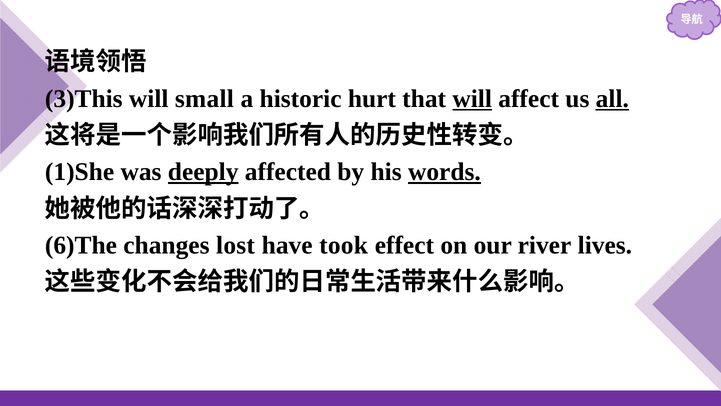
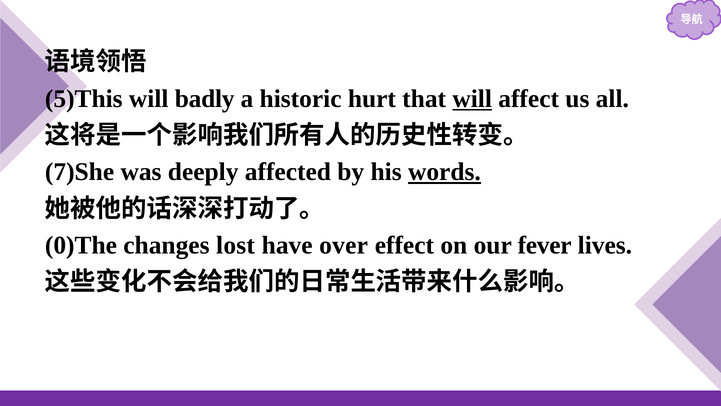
3)This: 3)This -> 5)This (84, 99)
small: small -> badly (205, 99)
all underline: present -> none (612, 99)
1)She: 1)She -> 7)She (80, 172)
deeply underline: present -> none (203, 172)
6)The: 6)The -> 0)The (81, 245)
took: took -> over (344, 245)
river: river -> fever (545, 245)
